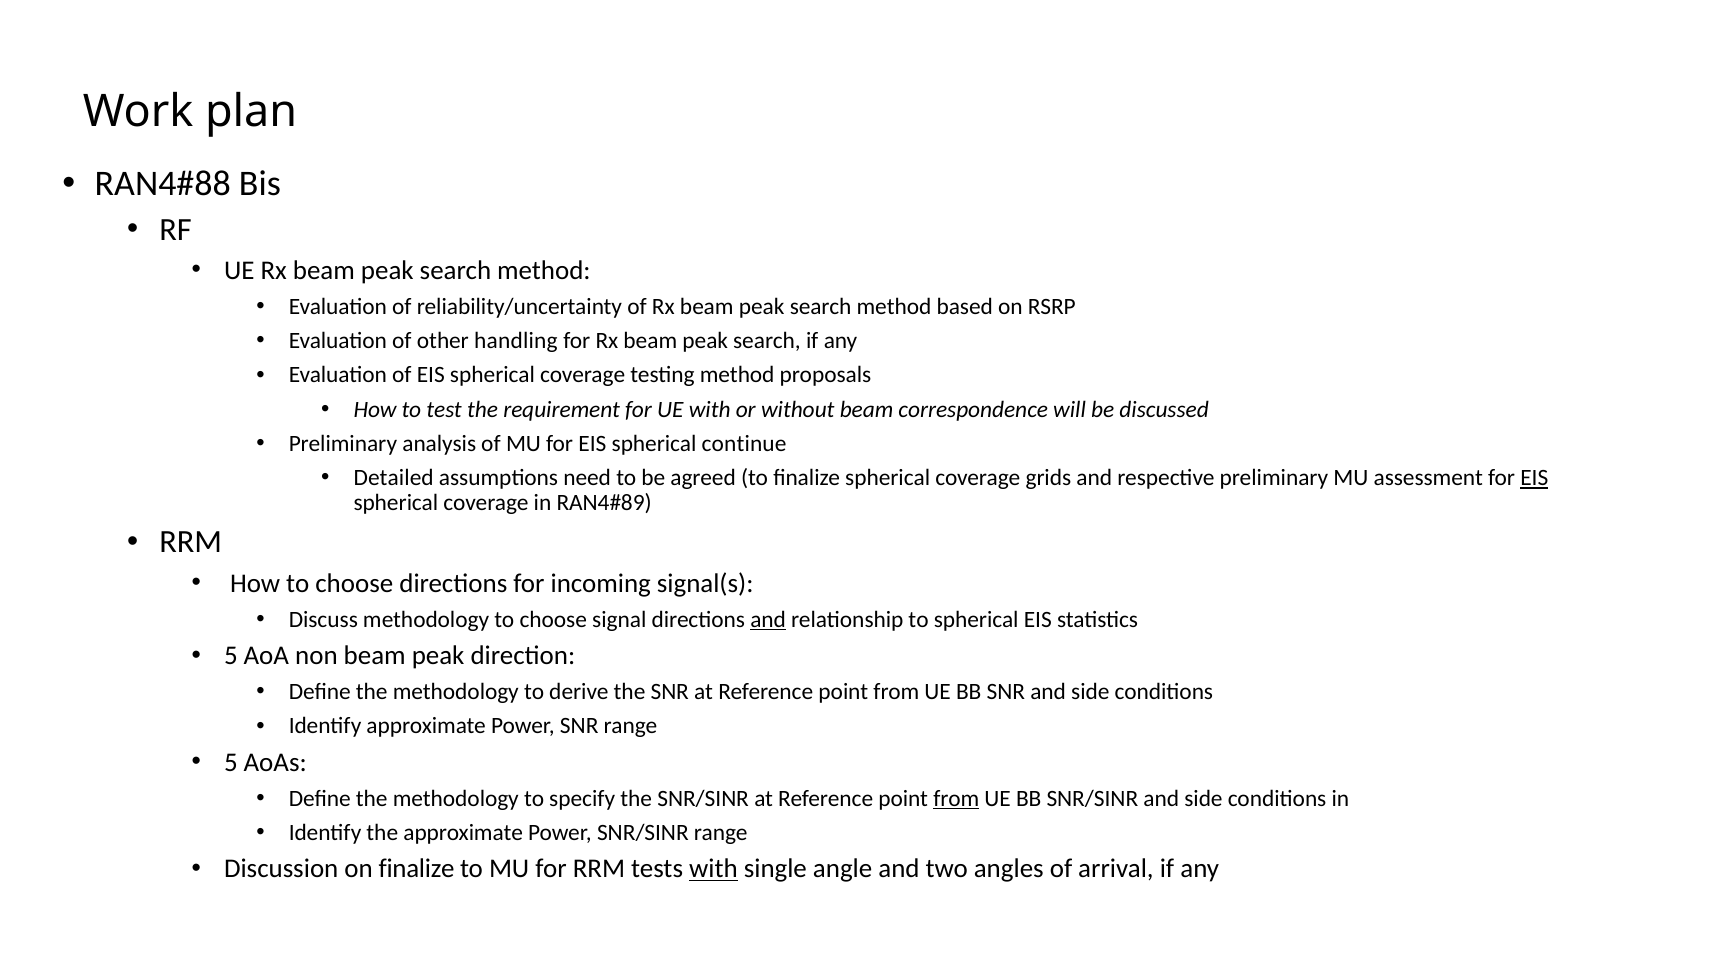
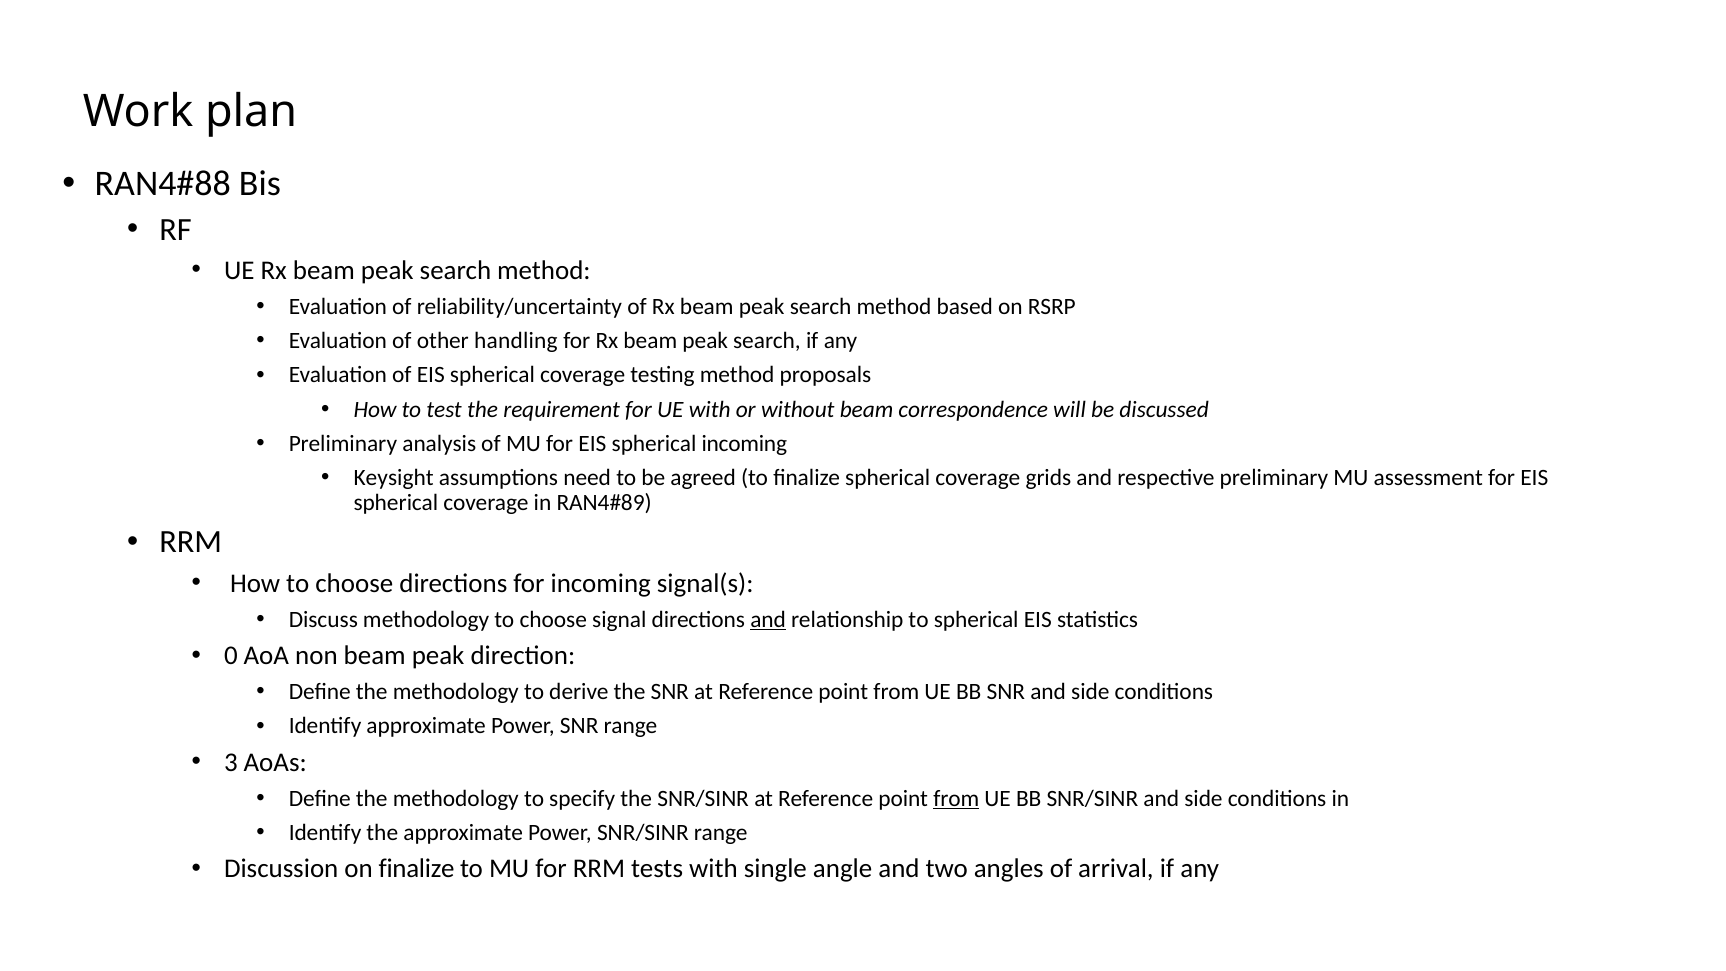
spherical continue: continue -> incoming (744, 444)
Detailed: Detailed -> Keysight (394, 478)
EIS underline: present -> none (1534, 478)
5: 5 -> 0 (231, 656)
5: 5 -> 3 (231, 762)
with underline: present -> none (713, 869)
